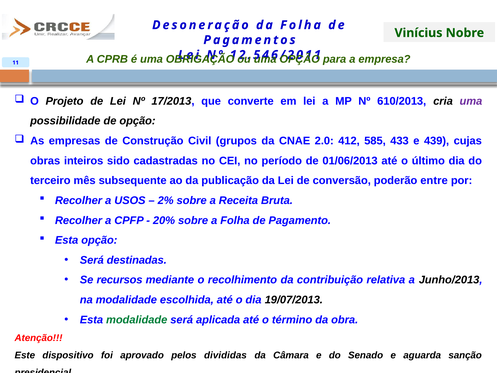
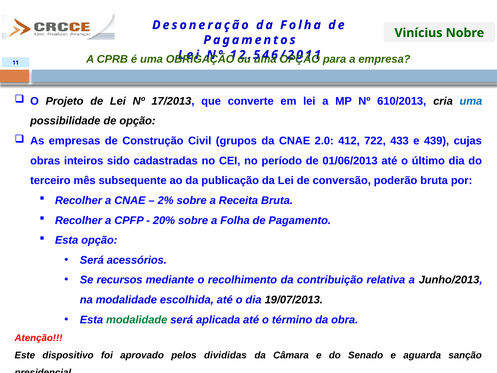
uma colour: purple -> blue (471, 101)
585: 585 -> 722 (375, 141)
poderão entre: entre -> bruta (434, 181)
a USOS: USOS -> CNAE (130, 200)
destinadas: destinadas -> acessórios (137, 260)
